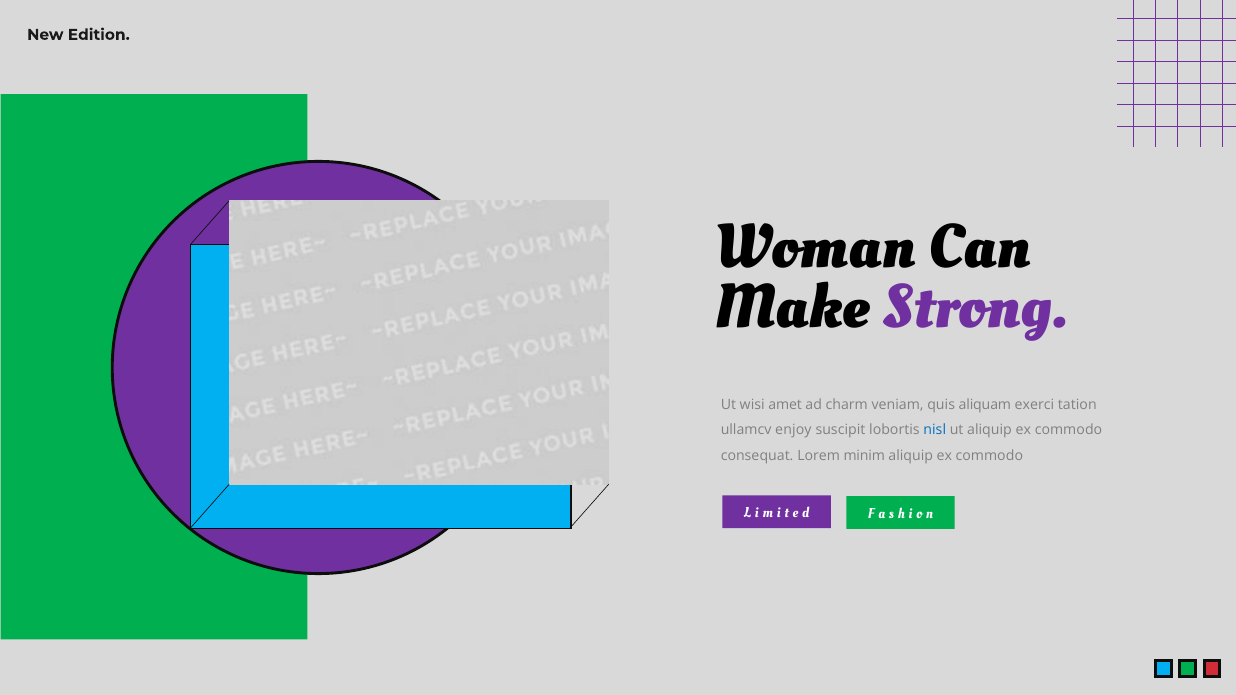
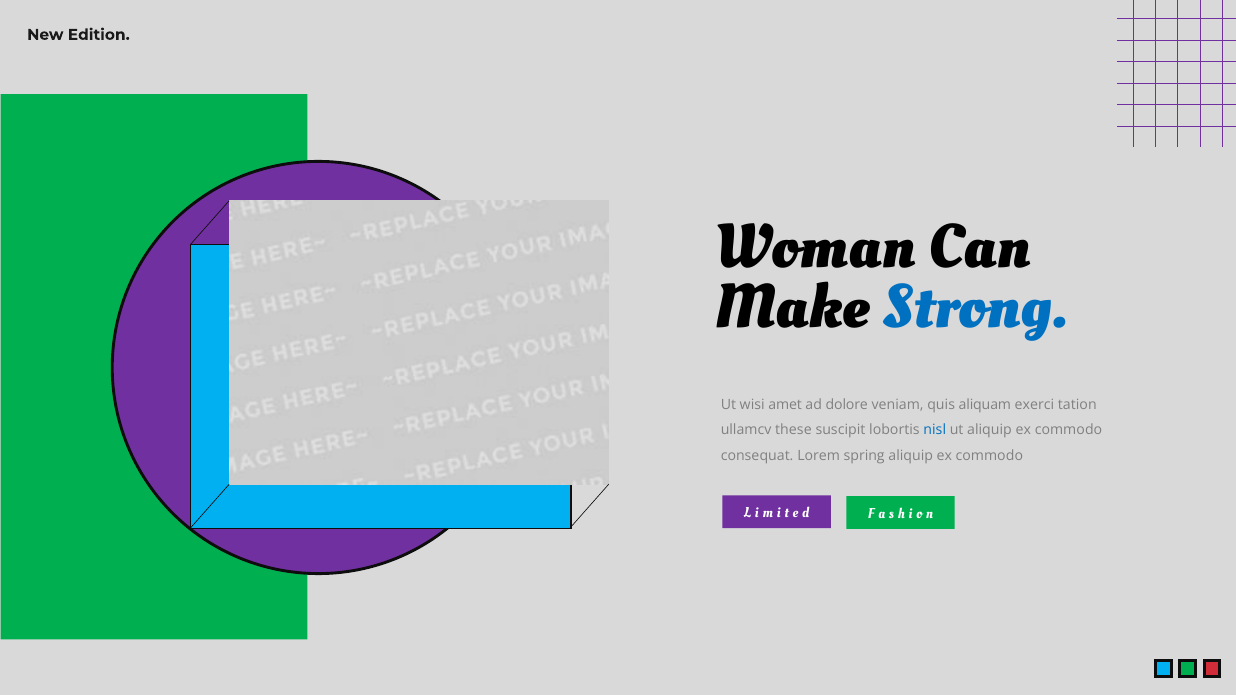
Strong colour: purple -> blue (975, 307)
charm: charm -> dolore (847, 405)
enjoy: enjoy -> these (793, 430)
minim: minim -> spring (864, 456)
